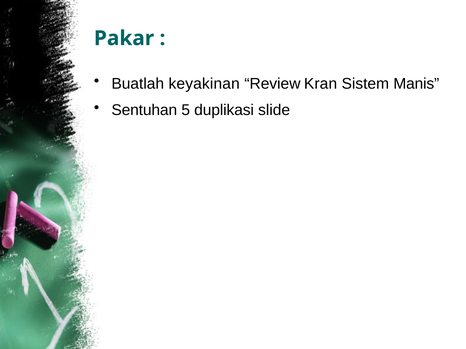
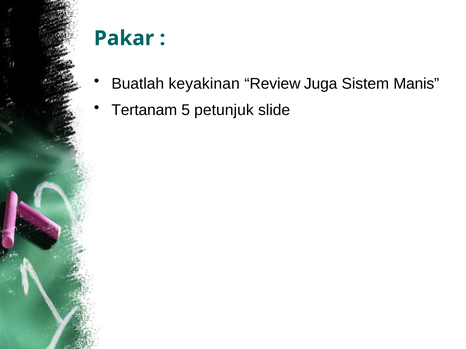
Kran: Kran -> Juga (321, 84)
Sentuhan: Sentuhan -> Tertanam (144, 110)
duplikasi: duplikasi -> petunjuk (224, 110)
